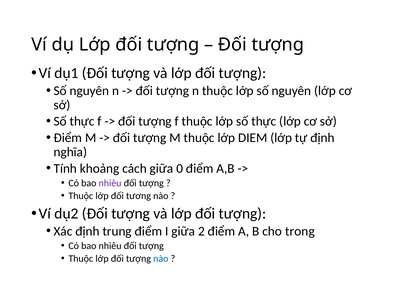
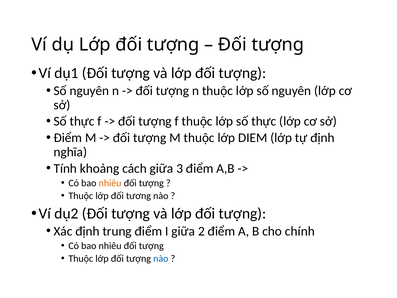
0: 0 -> 3 (180, 168)
nhiêu colour: purple -> orange (110, 183)
trong: trong -> chính (300, 231)
